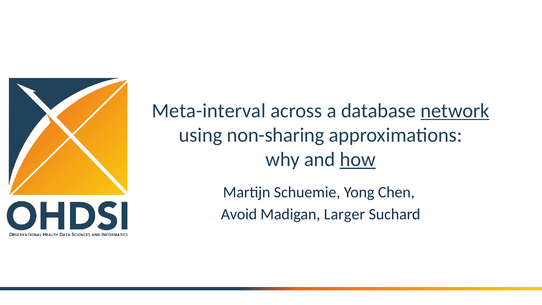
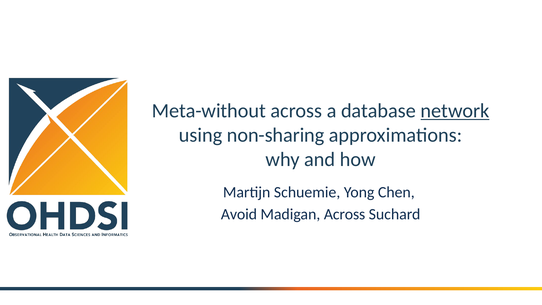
Meta-interval: Meta-interval -> Meta-without (209, 111)
how underline: present -> none (358, 160)
Madigan Larger: Larger -> Across (345, 214)
